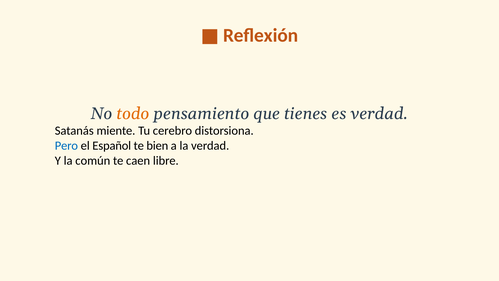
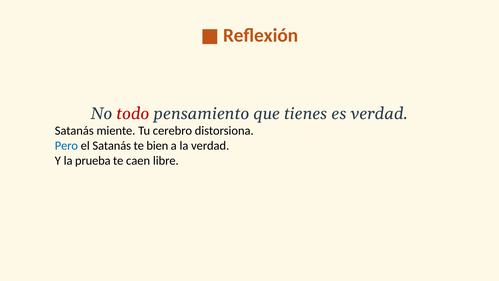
todo colour: orange -> red (133, 113)
el Español: Español -> Satanás (112, 146)
común: común -> prueba (93, 160)
